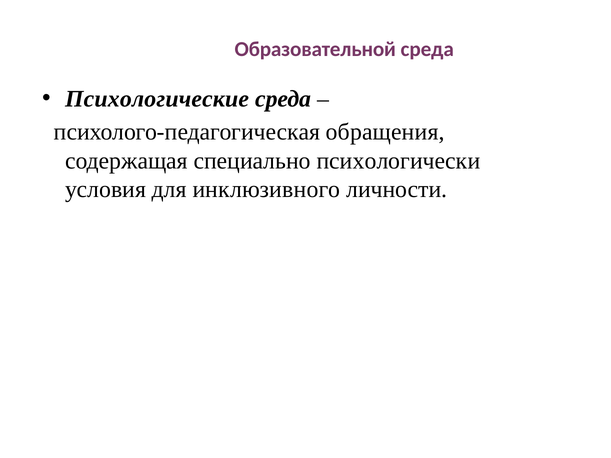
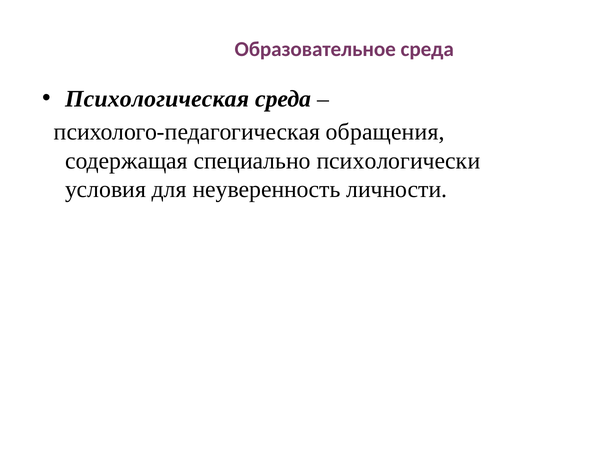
Образовательной: Образовательной -> Образовательное (315, 49)
Психологические: Психологические -> Психологическая (157, 99)
инклюзивного: инклюзивного -> неуверенность (267, 189)
